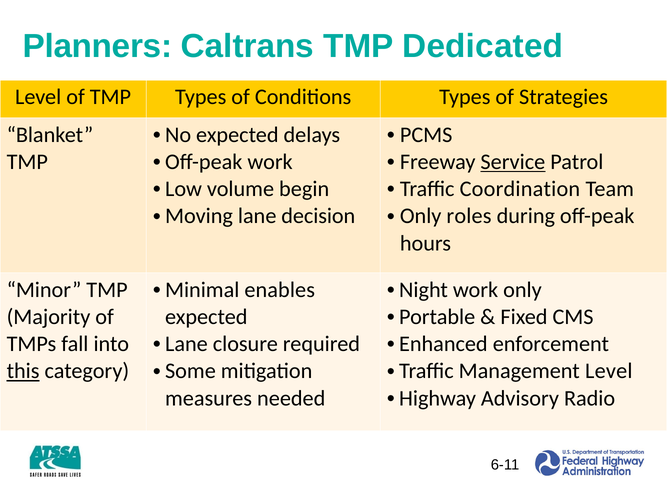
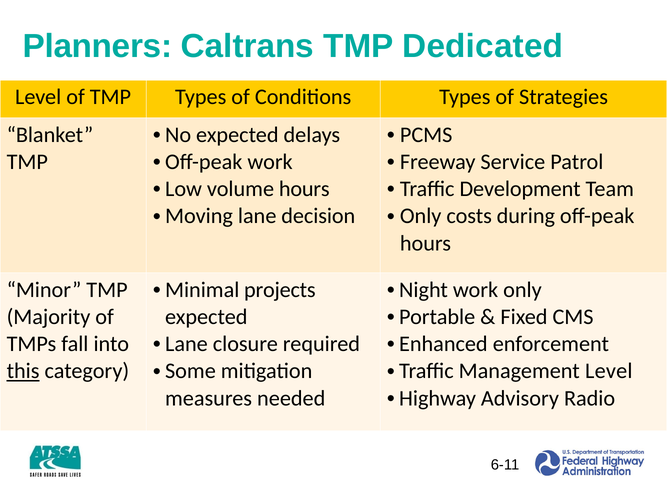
Service underline: present -> none (513, 162)
volume begin: begin -> hours (304, 189)
Coordination: Coordination -> Development (520, 189)
roles: roles -> costs (469, 216)
enables: enables -> projects (280, 290)
